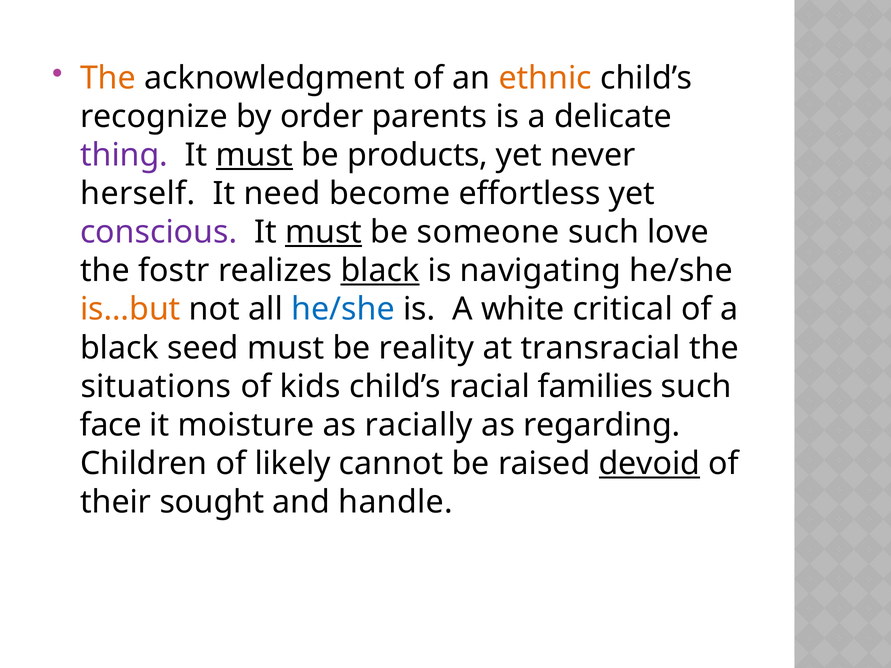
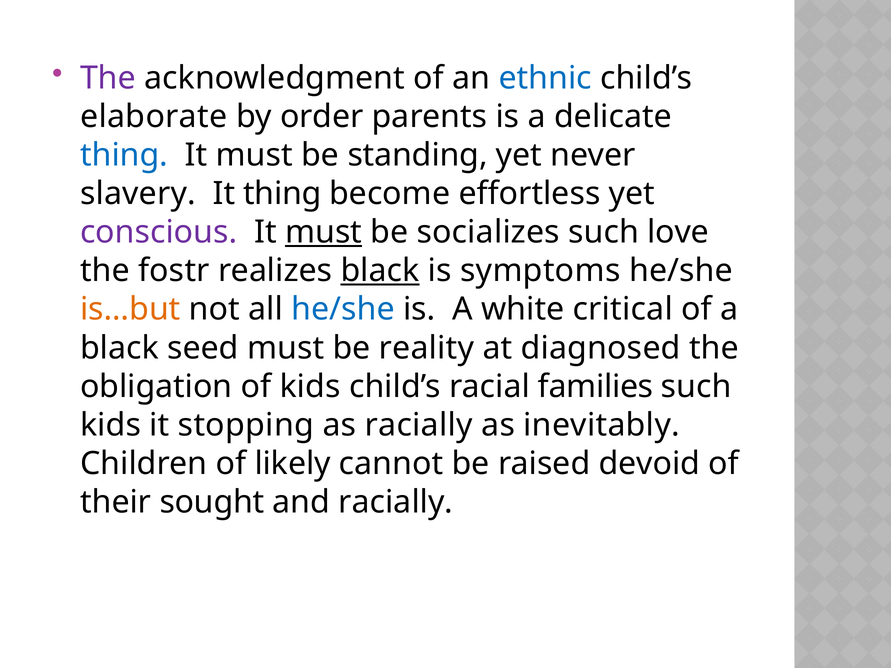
The colour: orange -> purple (108, 78)
ethnic colour: orange -> blue (545, 78)
recognize: recognize -> elaborate (154, 117)
thing colour: purple -> blue (124, 155)
must underline: present -> none (254, 155)
products: products -> standing (418, 155)
herself: herself -> slavery (138, 194)
It need: need -> thing (282, 194)
someone: someone -> socializes (488, 232)
navigating: navigating -> symptoms (540, 271)
transracial: transracial -> diagnosed (601, 348)
situations: situations -> obligation (156, 387)
face: face -> kids (111, 425)
moisture: moisture -> stopping (246, 425)
regarding: regarding -> inevitably (602, 425)
devoid underline: present -> none (649, 464)
and handle: handle -> racially (396, 502)
